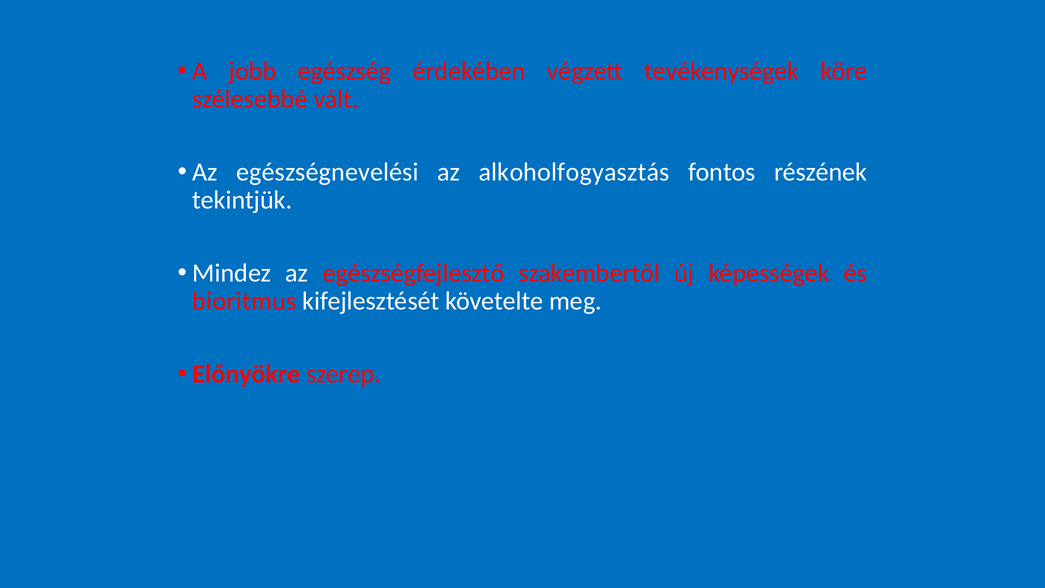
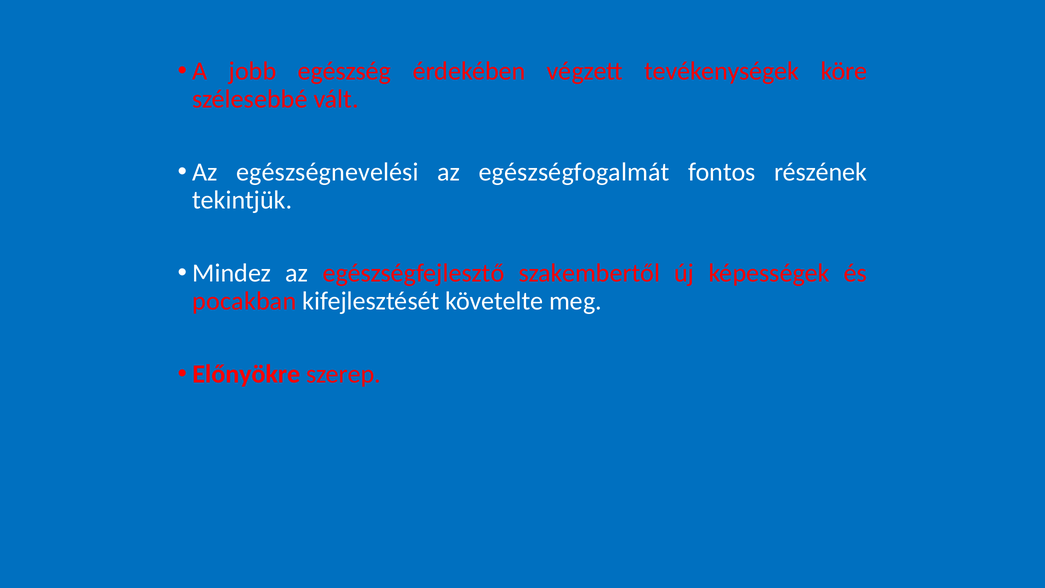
alkoholfogyasztás: alkoholfogyasztás -> egészségfogalmát (574, 172)
bioritmus: bioritmus -> pocakban (244, 301)
